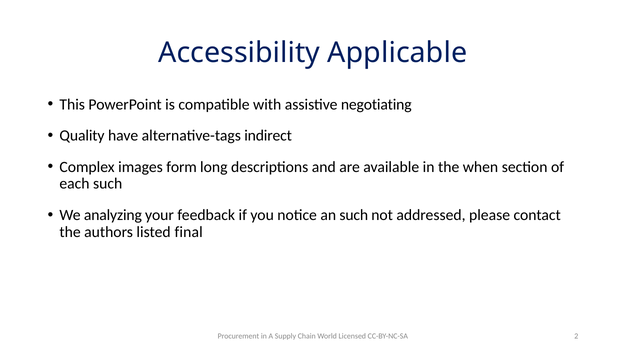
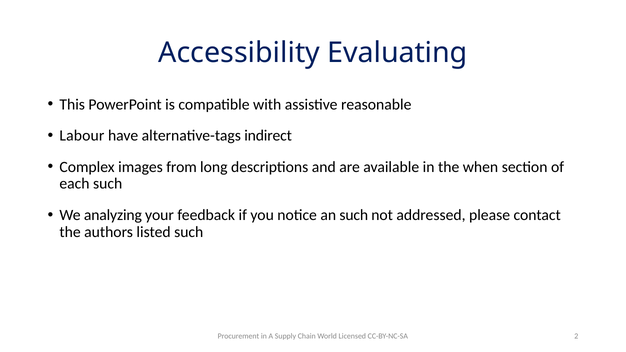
Applicable: Applicable -> Evaluating (397, 53)
negotiating: negotiating -> reasonable (376, 104)
Quality: Quality -> Labour (82, 136)
form: form -> from (182, 167)
listed final: final -> such (189, 232)
